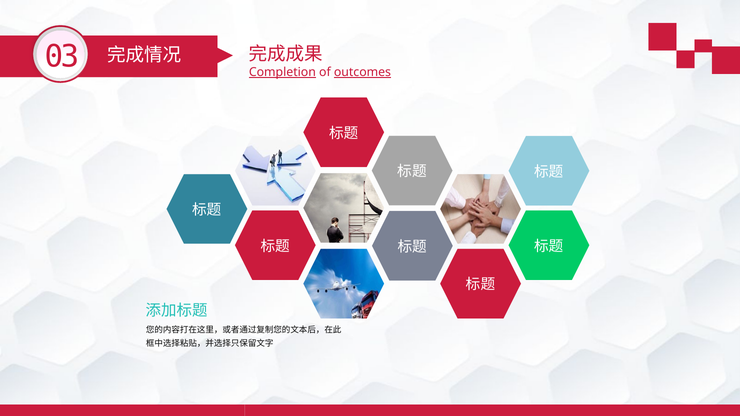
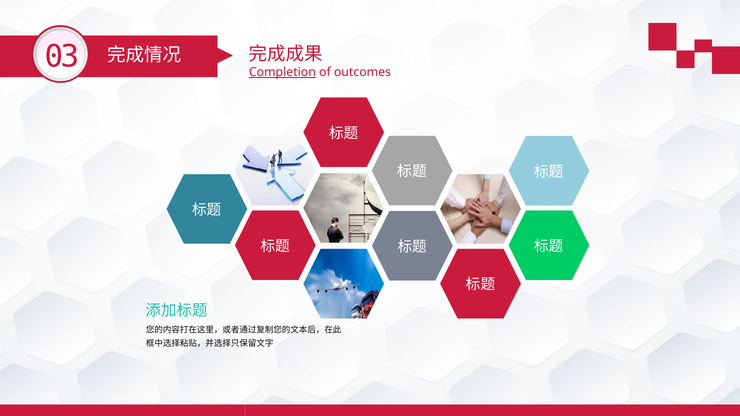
outcomes underline: present -> none (362, 72)
